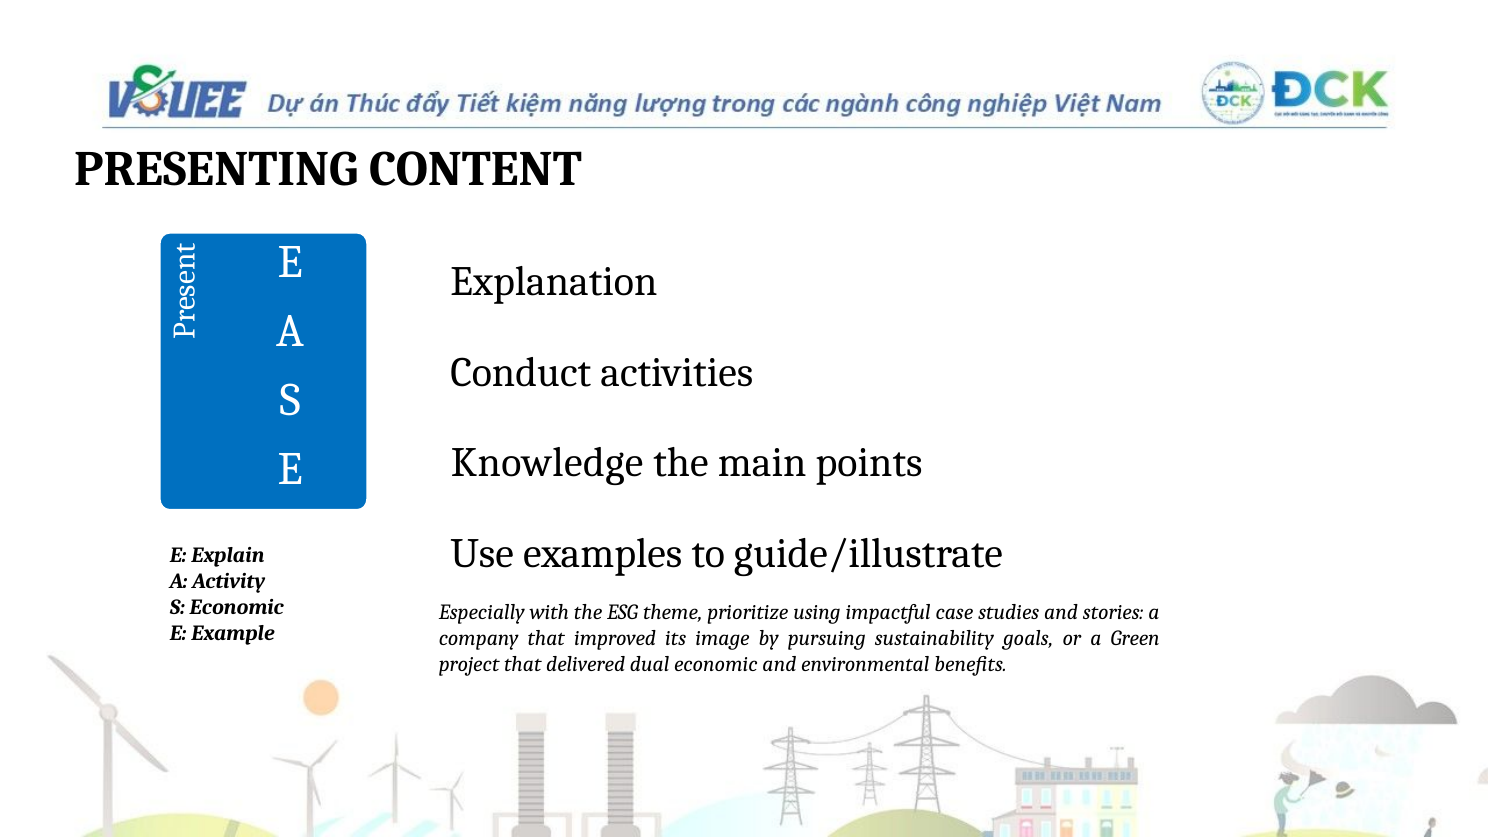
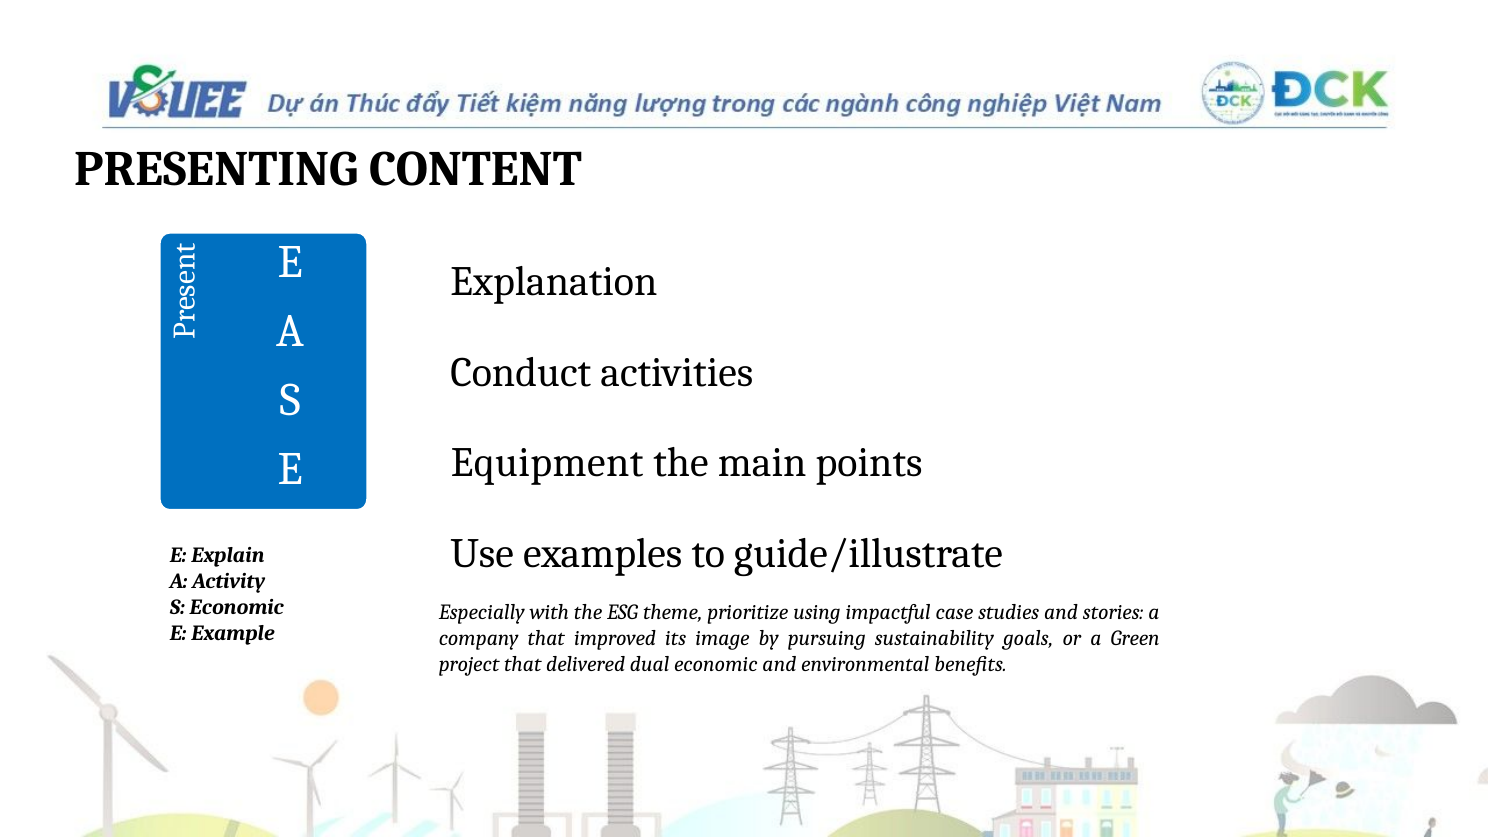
Knowledge: Knowledge -> Equipment (547, 463)
